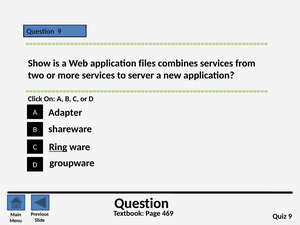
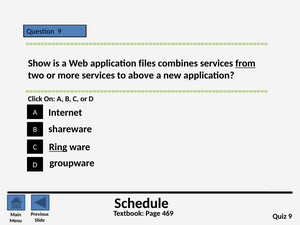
from underline: none -> present (245, 63)
server: server -> above (141, 75)
Adapter: Adapter -> Internet (65, 113)
Question: Question -> Schedule (142, 203)
